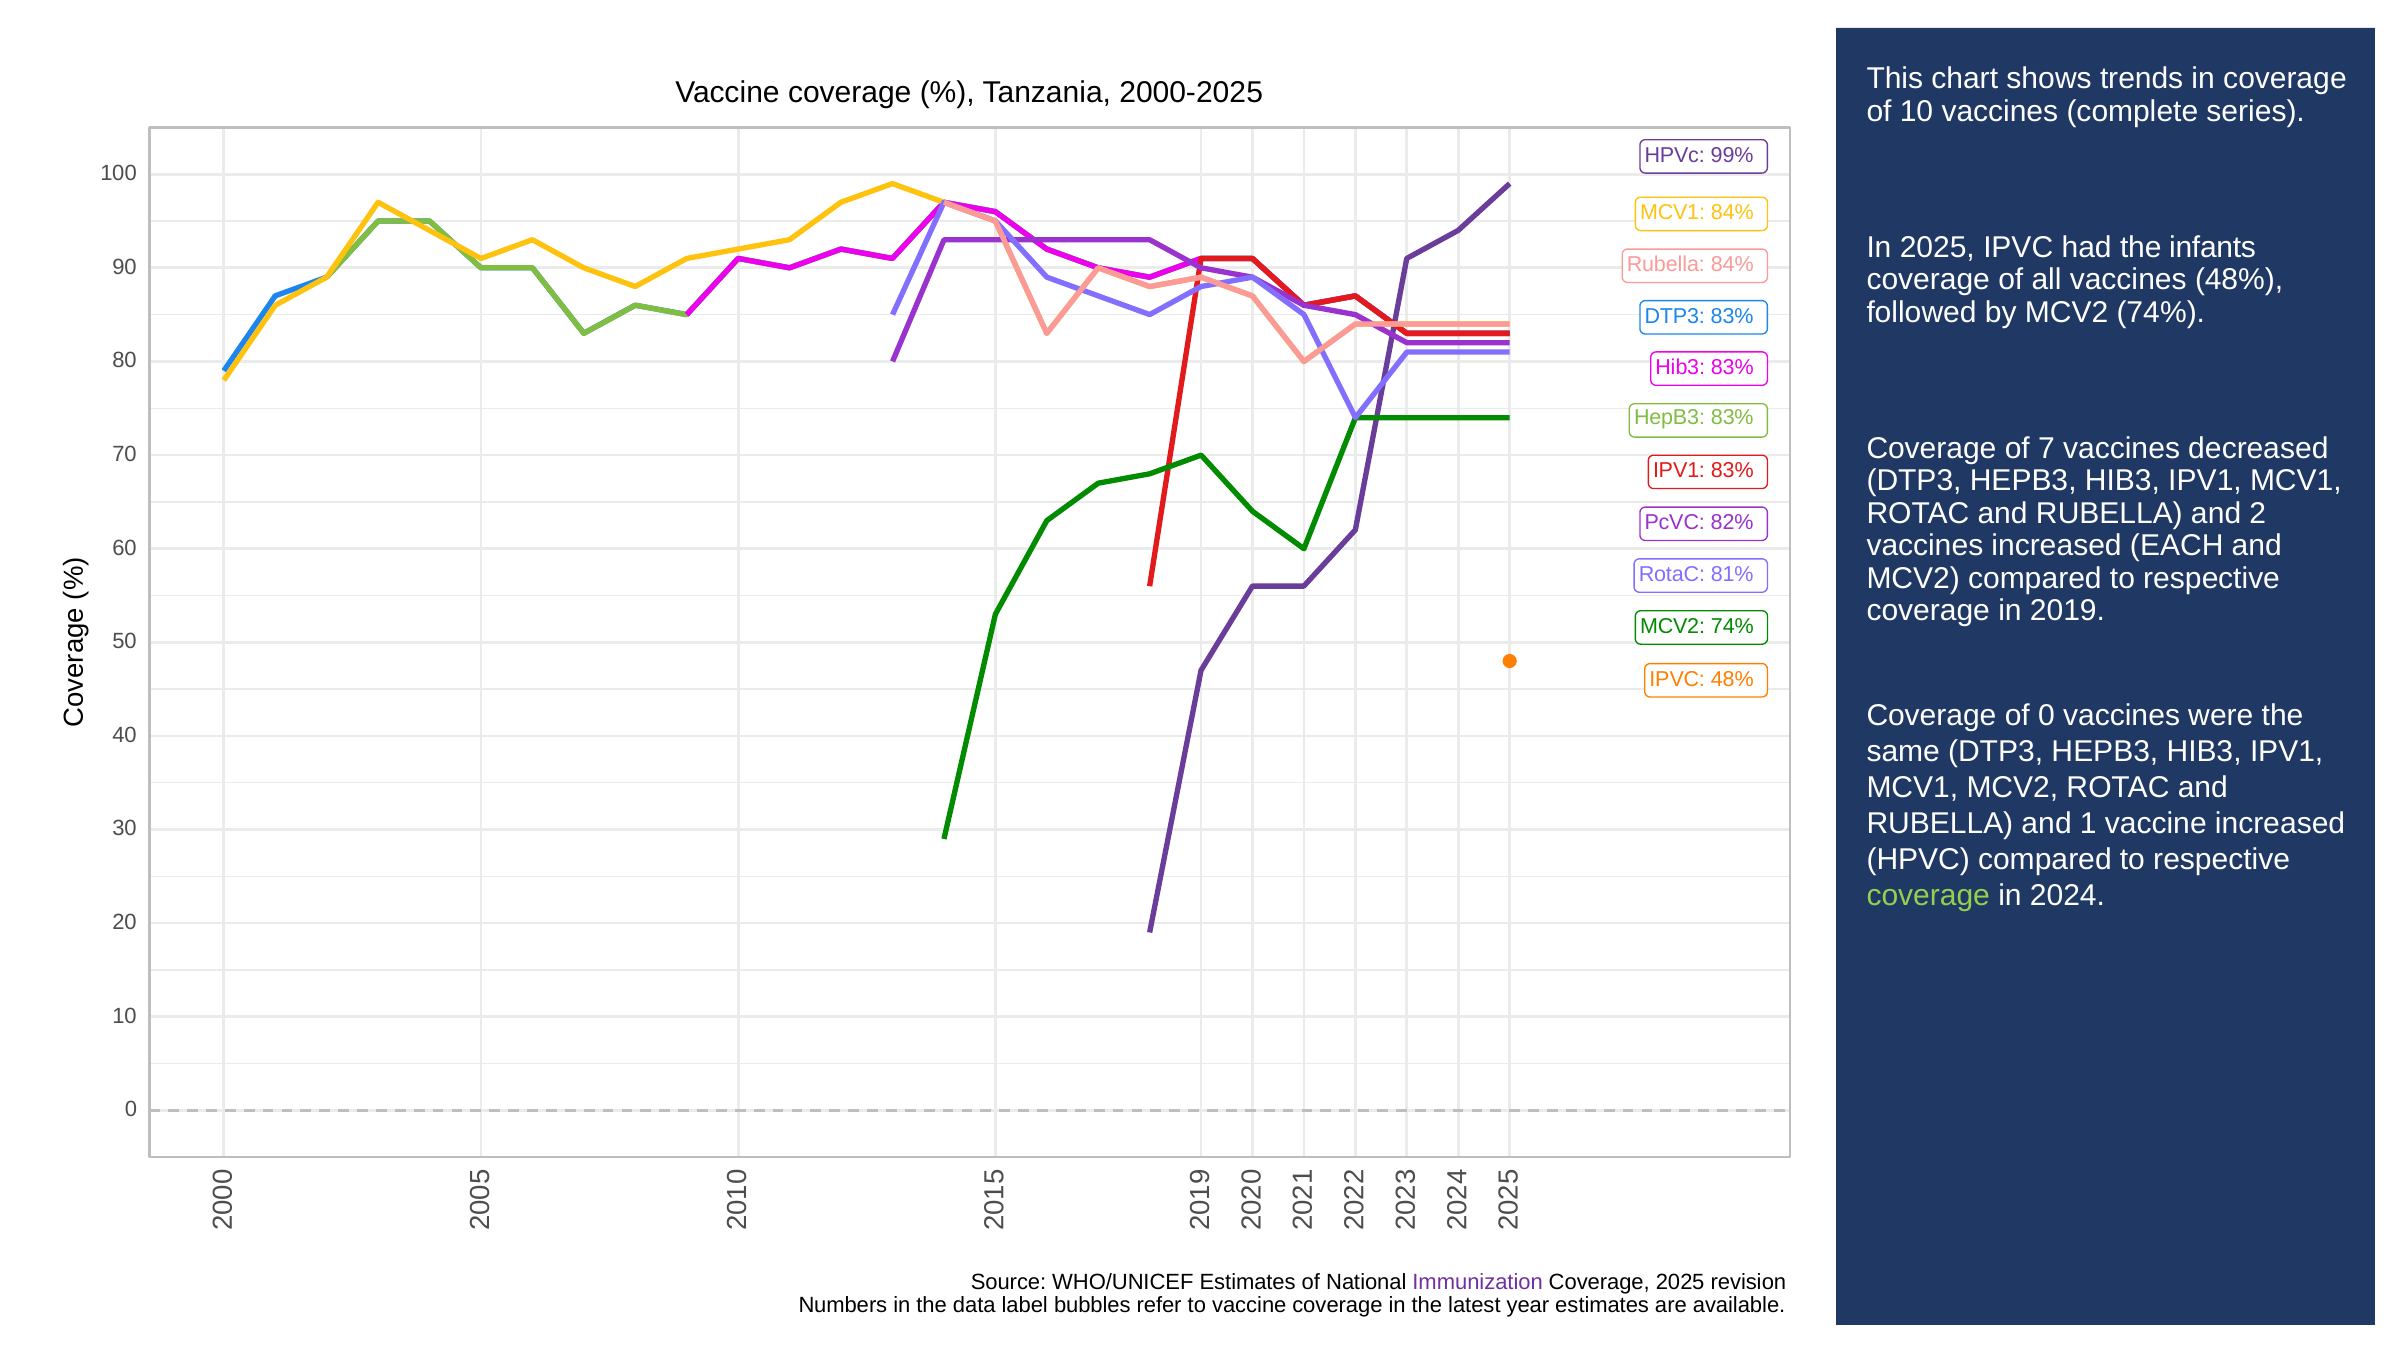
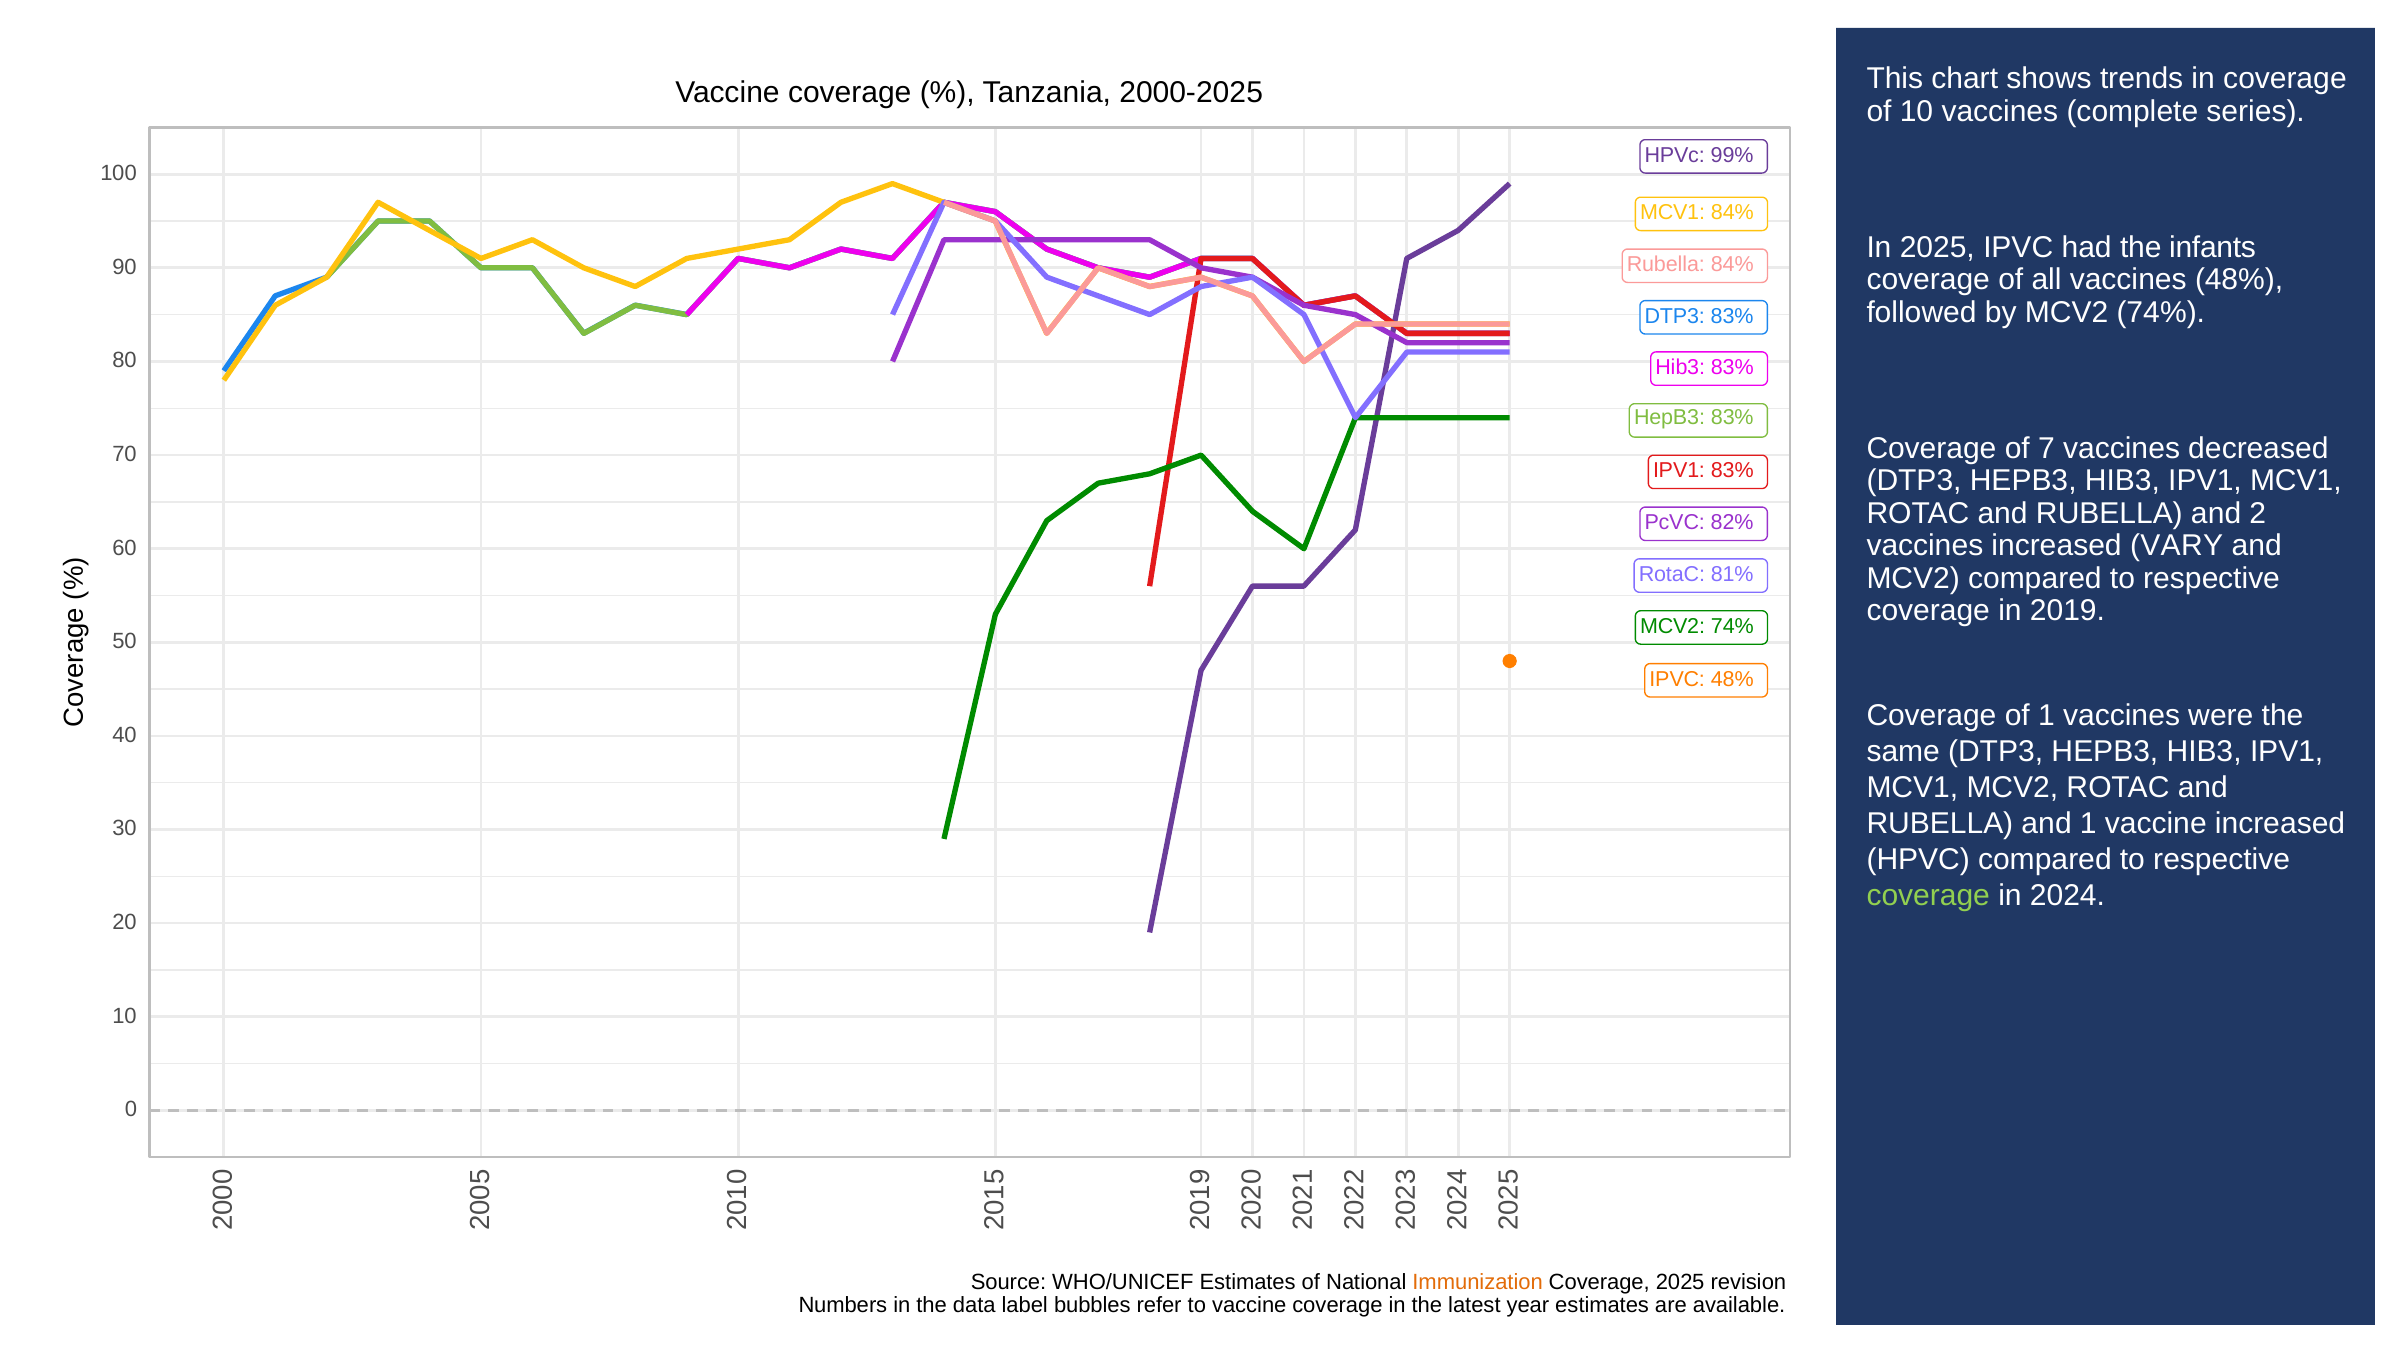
EACH: EACH -> VARY (2177, 546)
of 0: 0 -> 1 (2047, 715)
Immunization colour: purple -> orange (1478, 1282)
